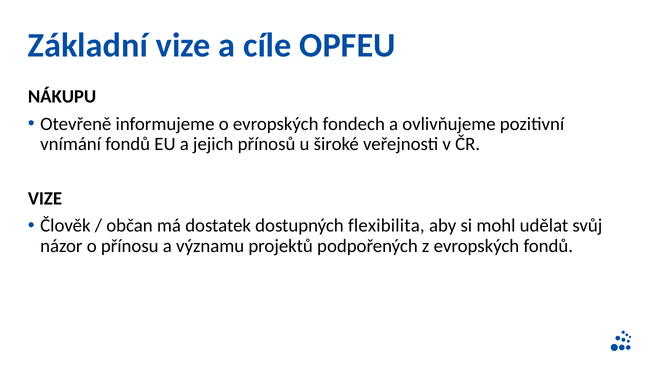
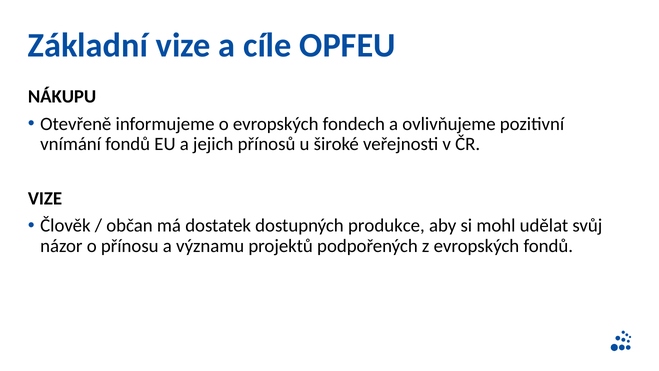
flexibilita: flexibilita -> produkce (386, 226)
